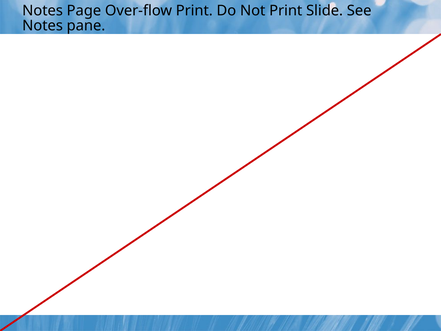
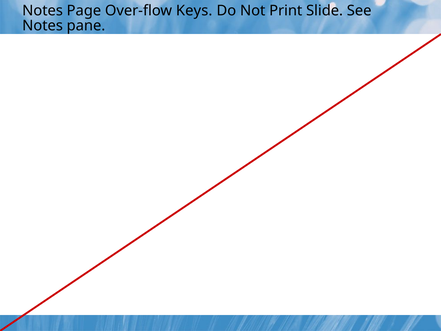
Over-flow Print: Print -> Keys (194, 11)
